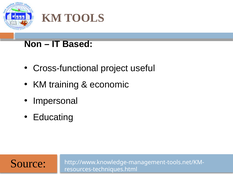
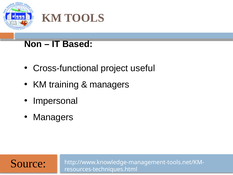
economic: economic -> managers (109, 84)
Educating: Educating -> Managers (53, 117)
